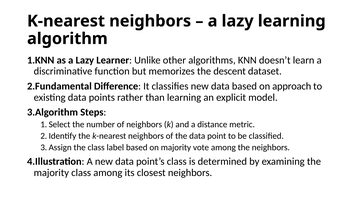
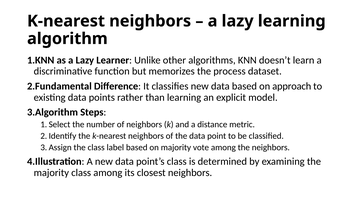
descent: descent -> process (230, 71)
